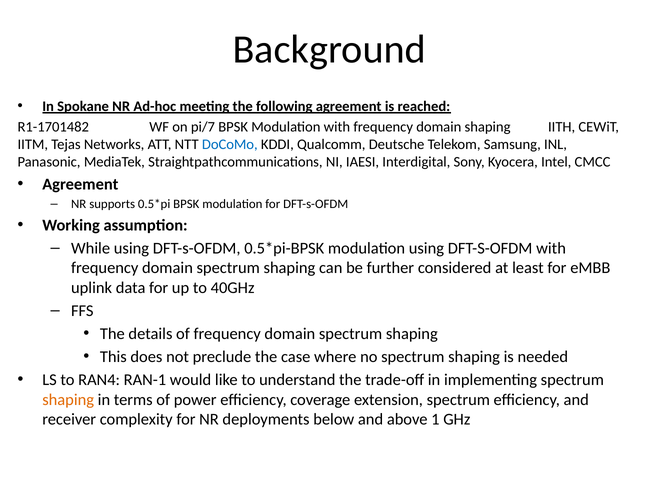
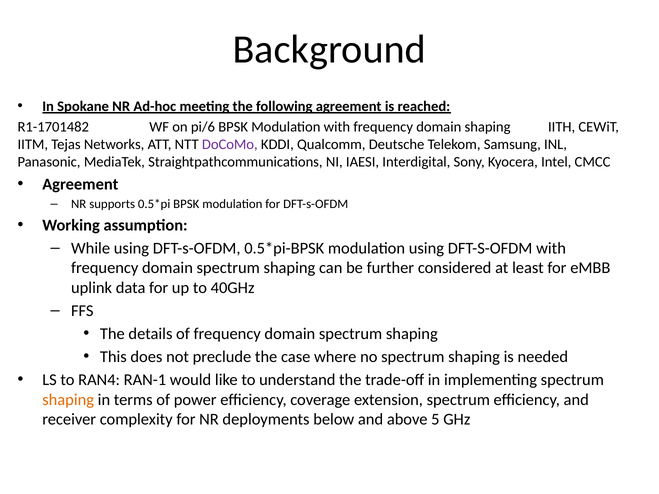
pi/7: pi/7 -> pi/6 (203, 127)
DoCoMo colour: blue -> purple (230, 145)
1: 1 -> 5 (435, 420)
